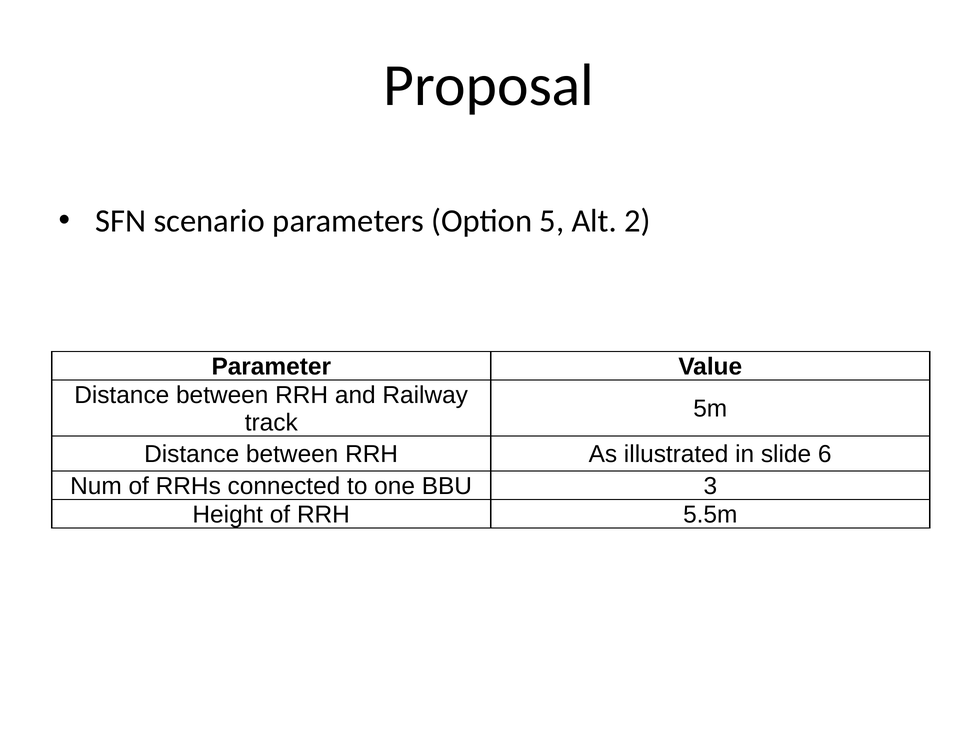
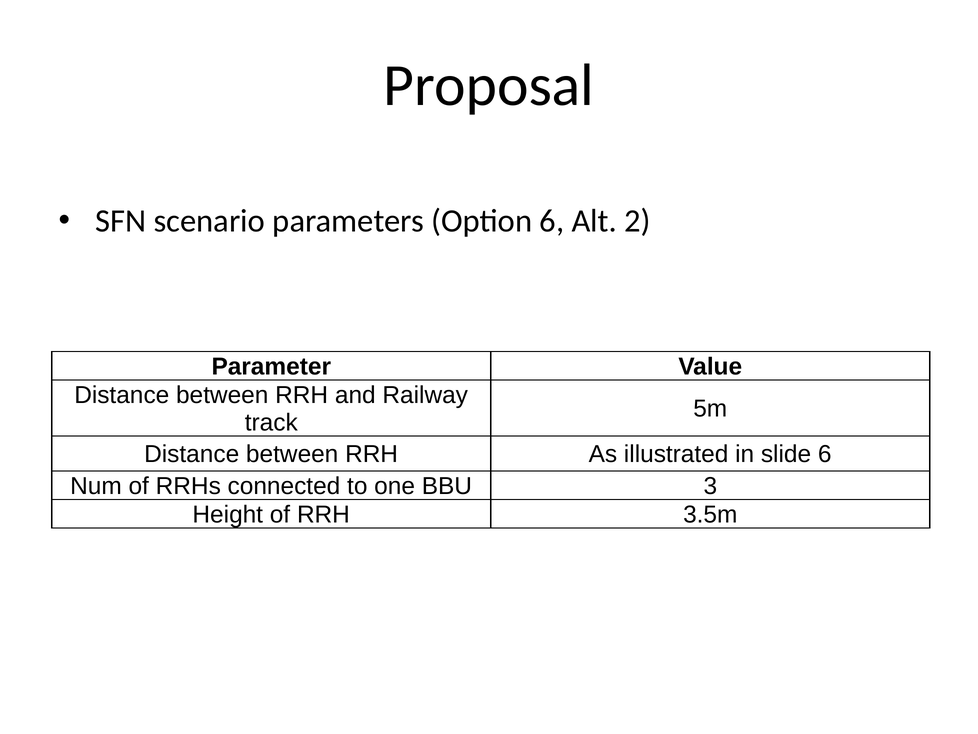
Option 5: 5 -> 6 (552, 221)
5.5m: 5.5m -> 3.5m (710, 514)
